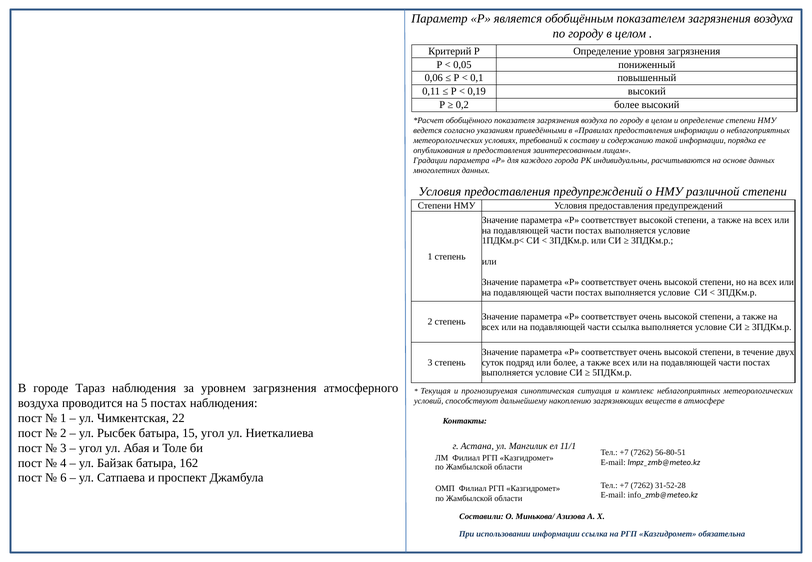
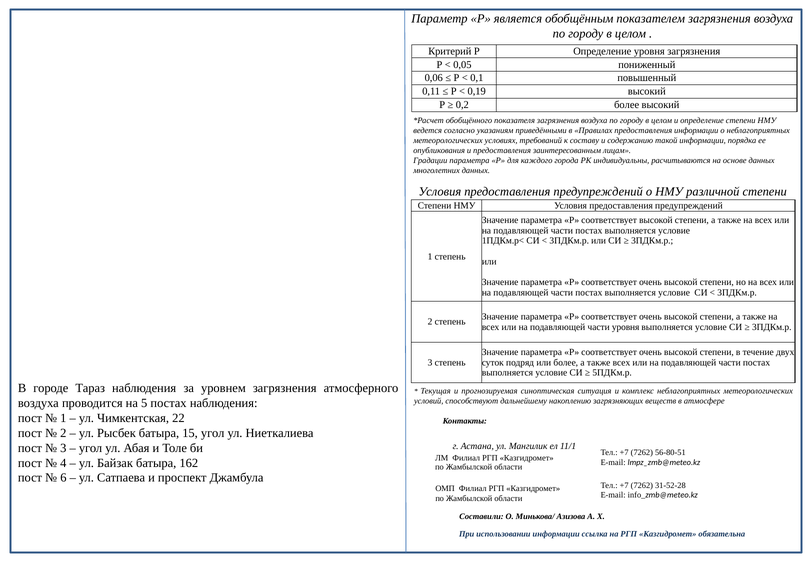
части ссылка: ссылка -> уровня (626, 327)
